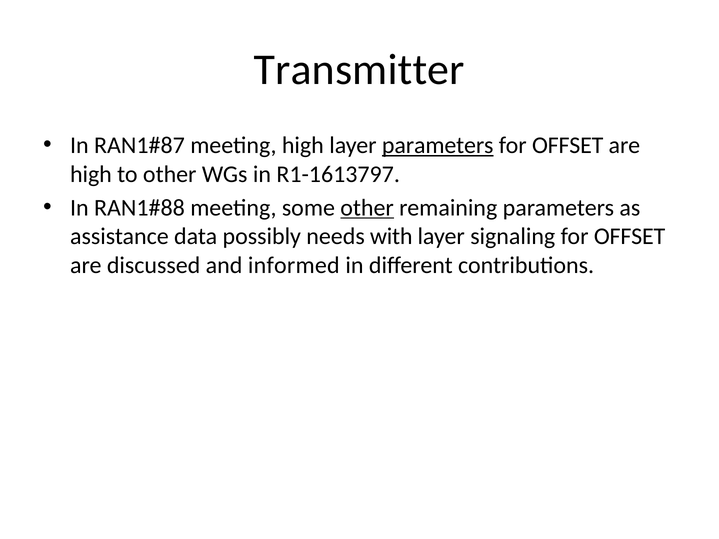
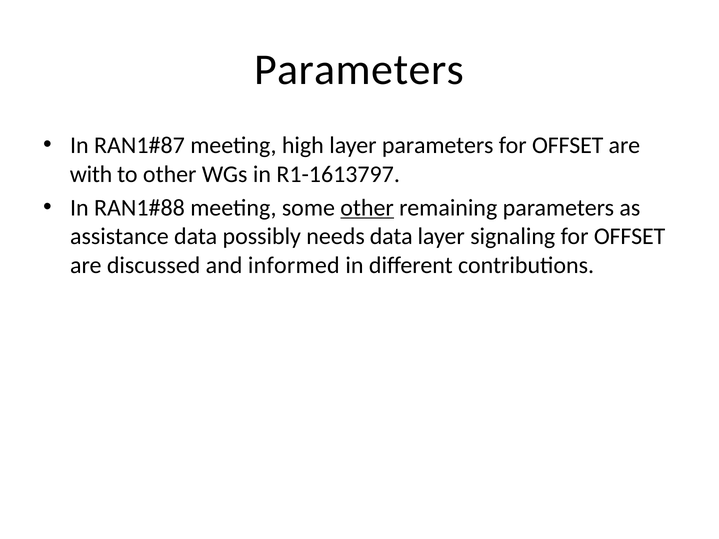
Transmitter: Transmitter -> Parameters (359, 70)
parameters underline: present -> none (438, 145)
high: high -> with (91, 174)
needs with: with -> data (391, 237)
